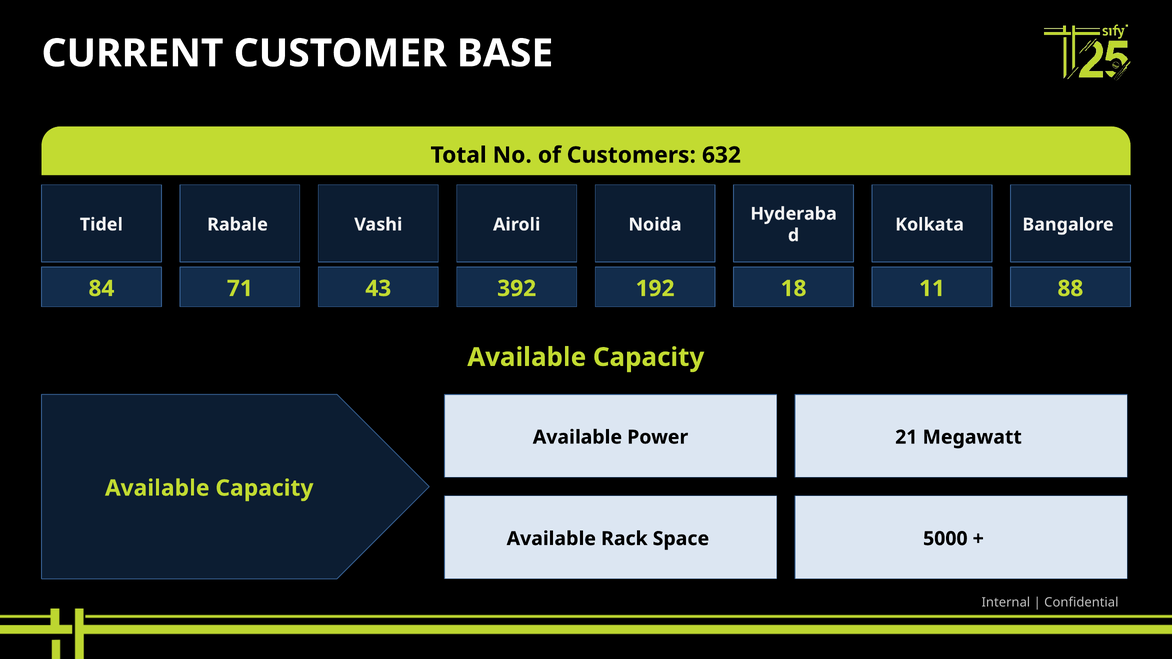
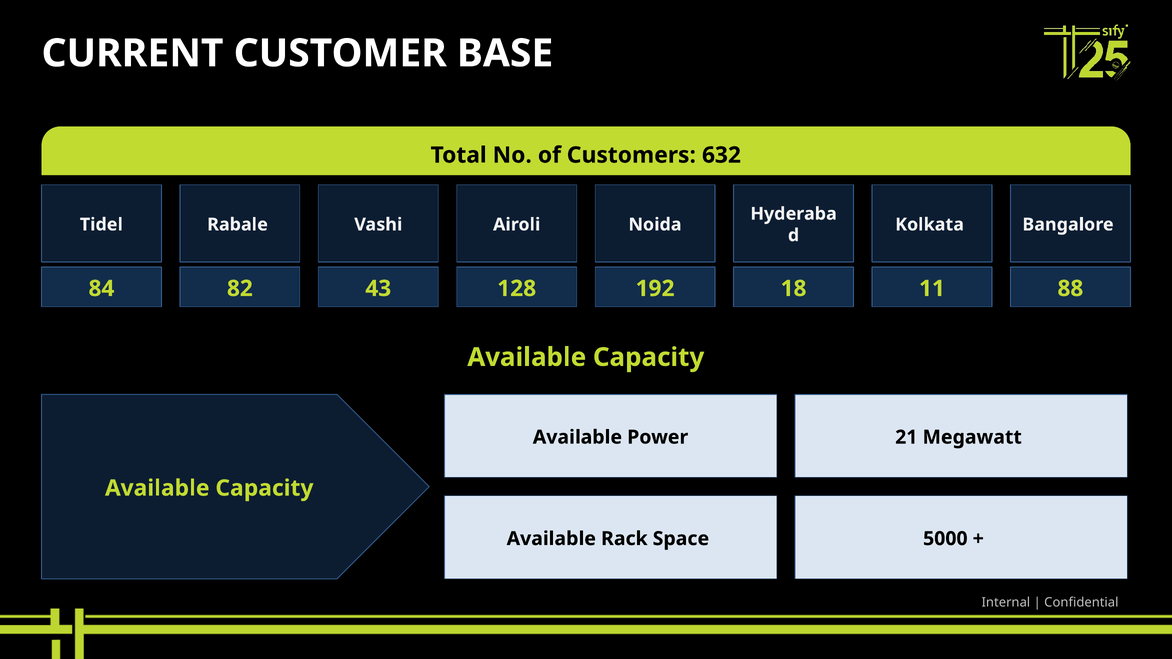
71: 71 -> 82 (240, 289)
392: 392 -> 128 (517, 289)
